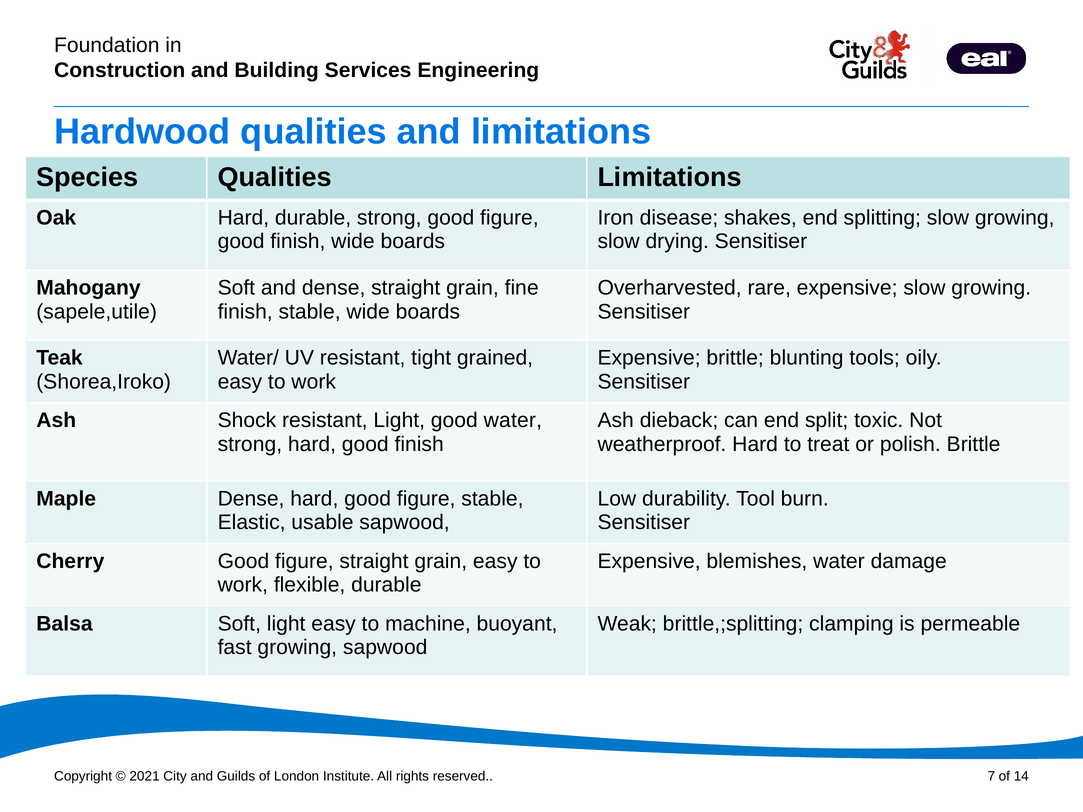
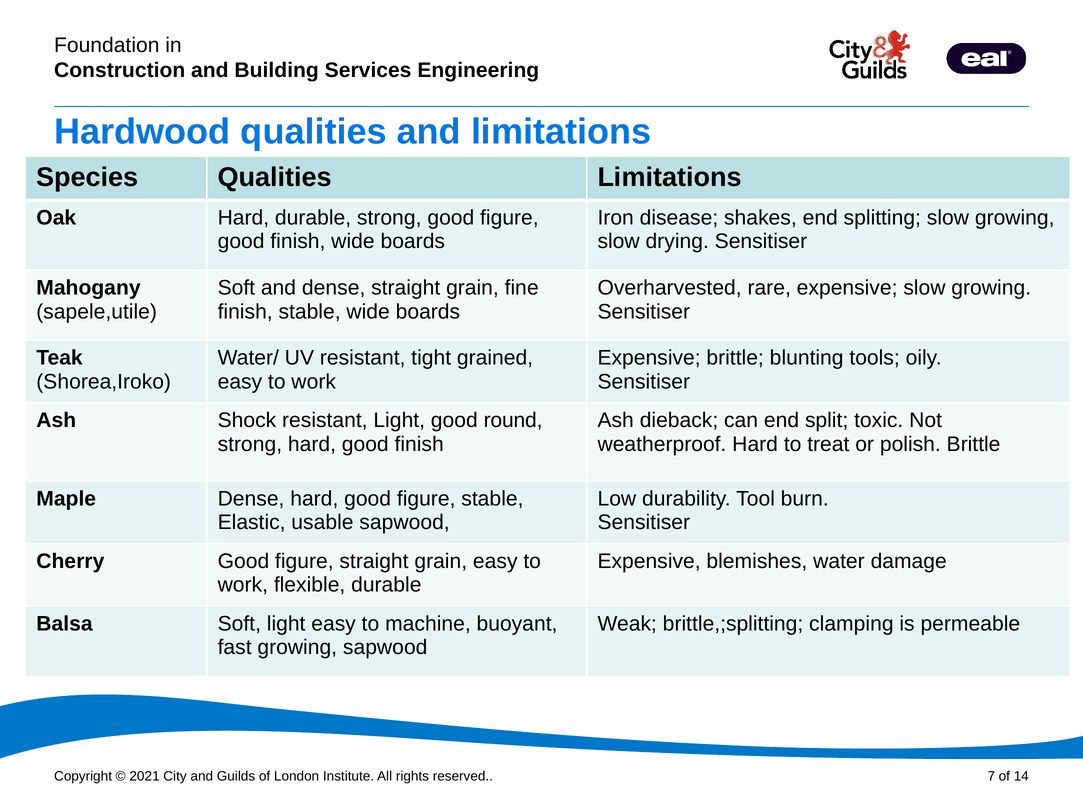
good water: water -> round (513, 421)
